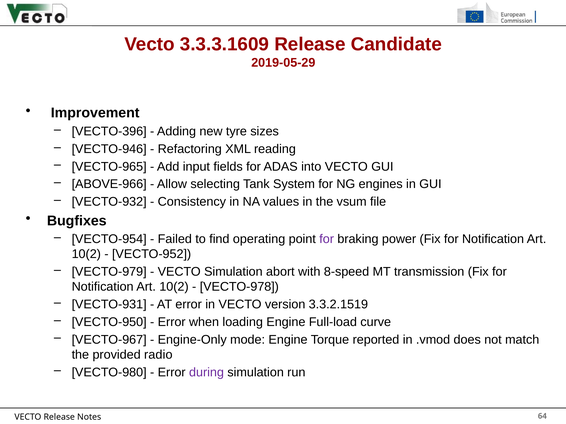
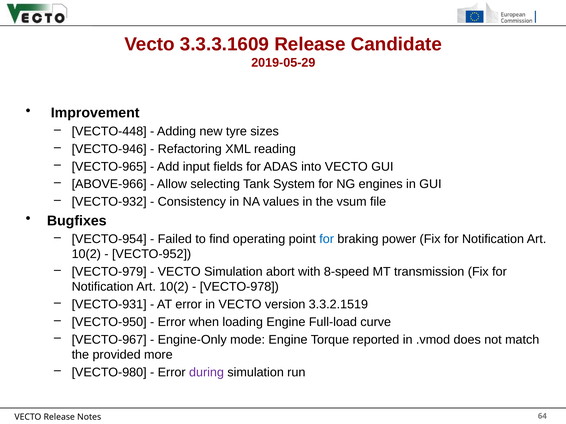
VECTO-396: VECTO-396 -> VECTO-448 (109, 132)
for colour: purple -> blue (327, 239)
radio: radio -> more (158, 355)
